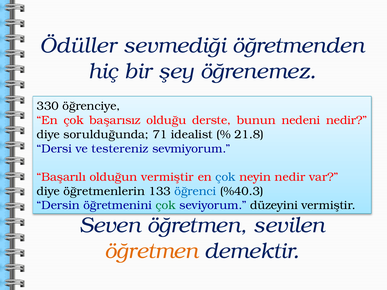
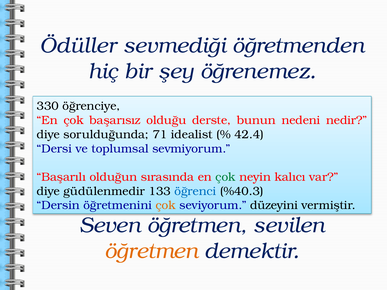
21.8: 21.8 -> 42.4 (249, 135)
testereniz: testereniz -> toplumsal (120, 149)
olduğun vermiştir: vermiştir -> sırasında (168, 177)
çok colour: blue -> green (226, 177)
neyin nedir: nedir -> kalıcı (290, 177)
öğretmenlerin: öğretmenlerin -> güdülenmedir (104, 191)
çok colour: green -> orange (166, 205)
